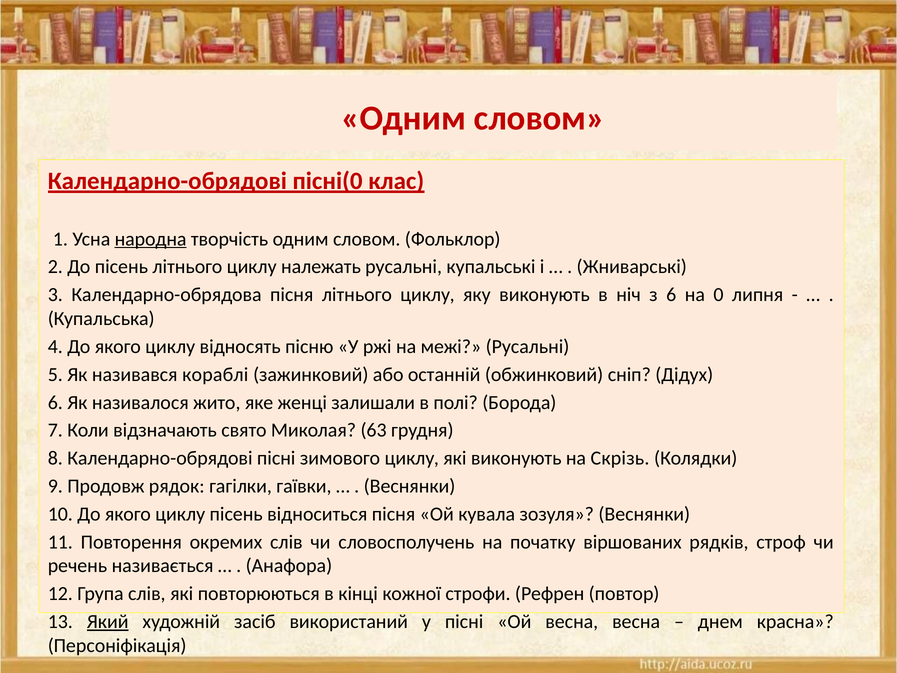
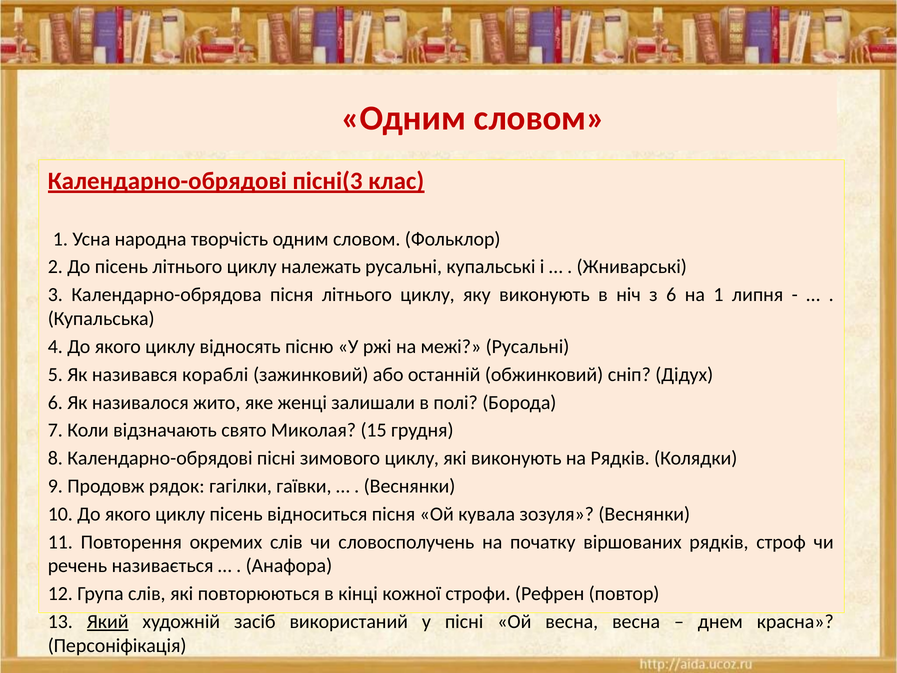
пісні(0: пісні(0 -> пісні(3 (328, 181)
народна underline: present -> none (151, 239)
на 0: 0 -> 1 (719, 295)
63: 63 -> 15 (374, 430)
на Скрізь: Скрізь -> Рядків (620, 458)
